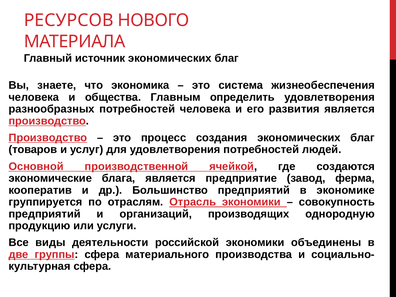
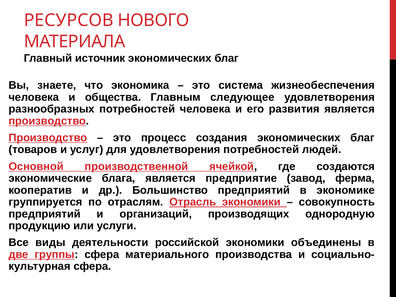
определить: определить -> следующее (242, 97)
